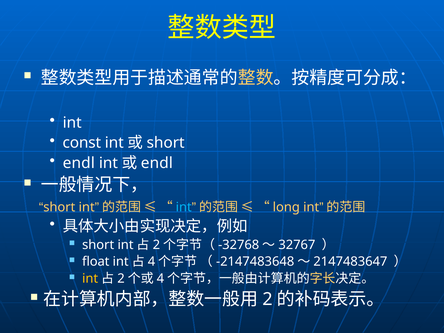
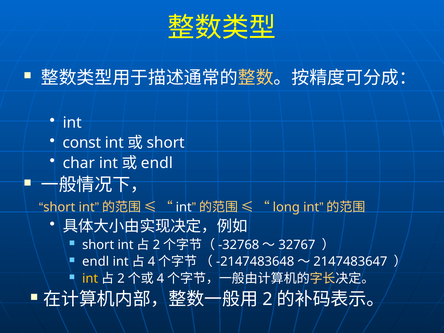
endl: endl -> char (79, 163)
int colour: light blue -> white (184, 207)
float: float -> endl (96, 262)
